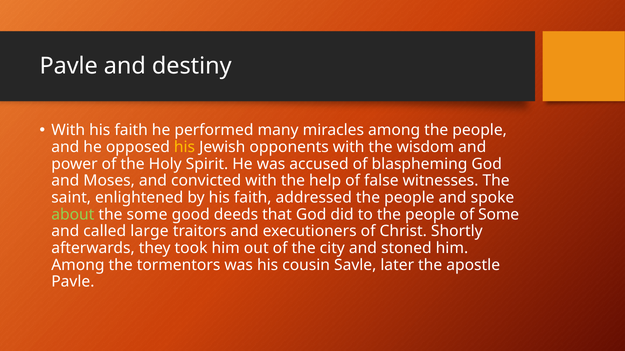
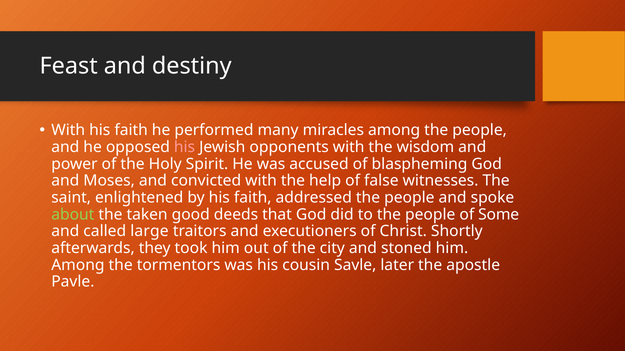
Pavle: Pavle -> Feast (69, 66)
his colour: yellow -> pink (185, 147)
the some: some -> taken (147, 215)
